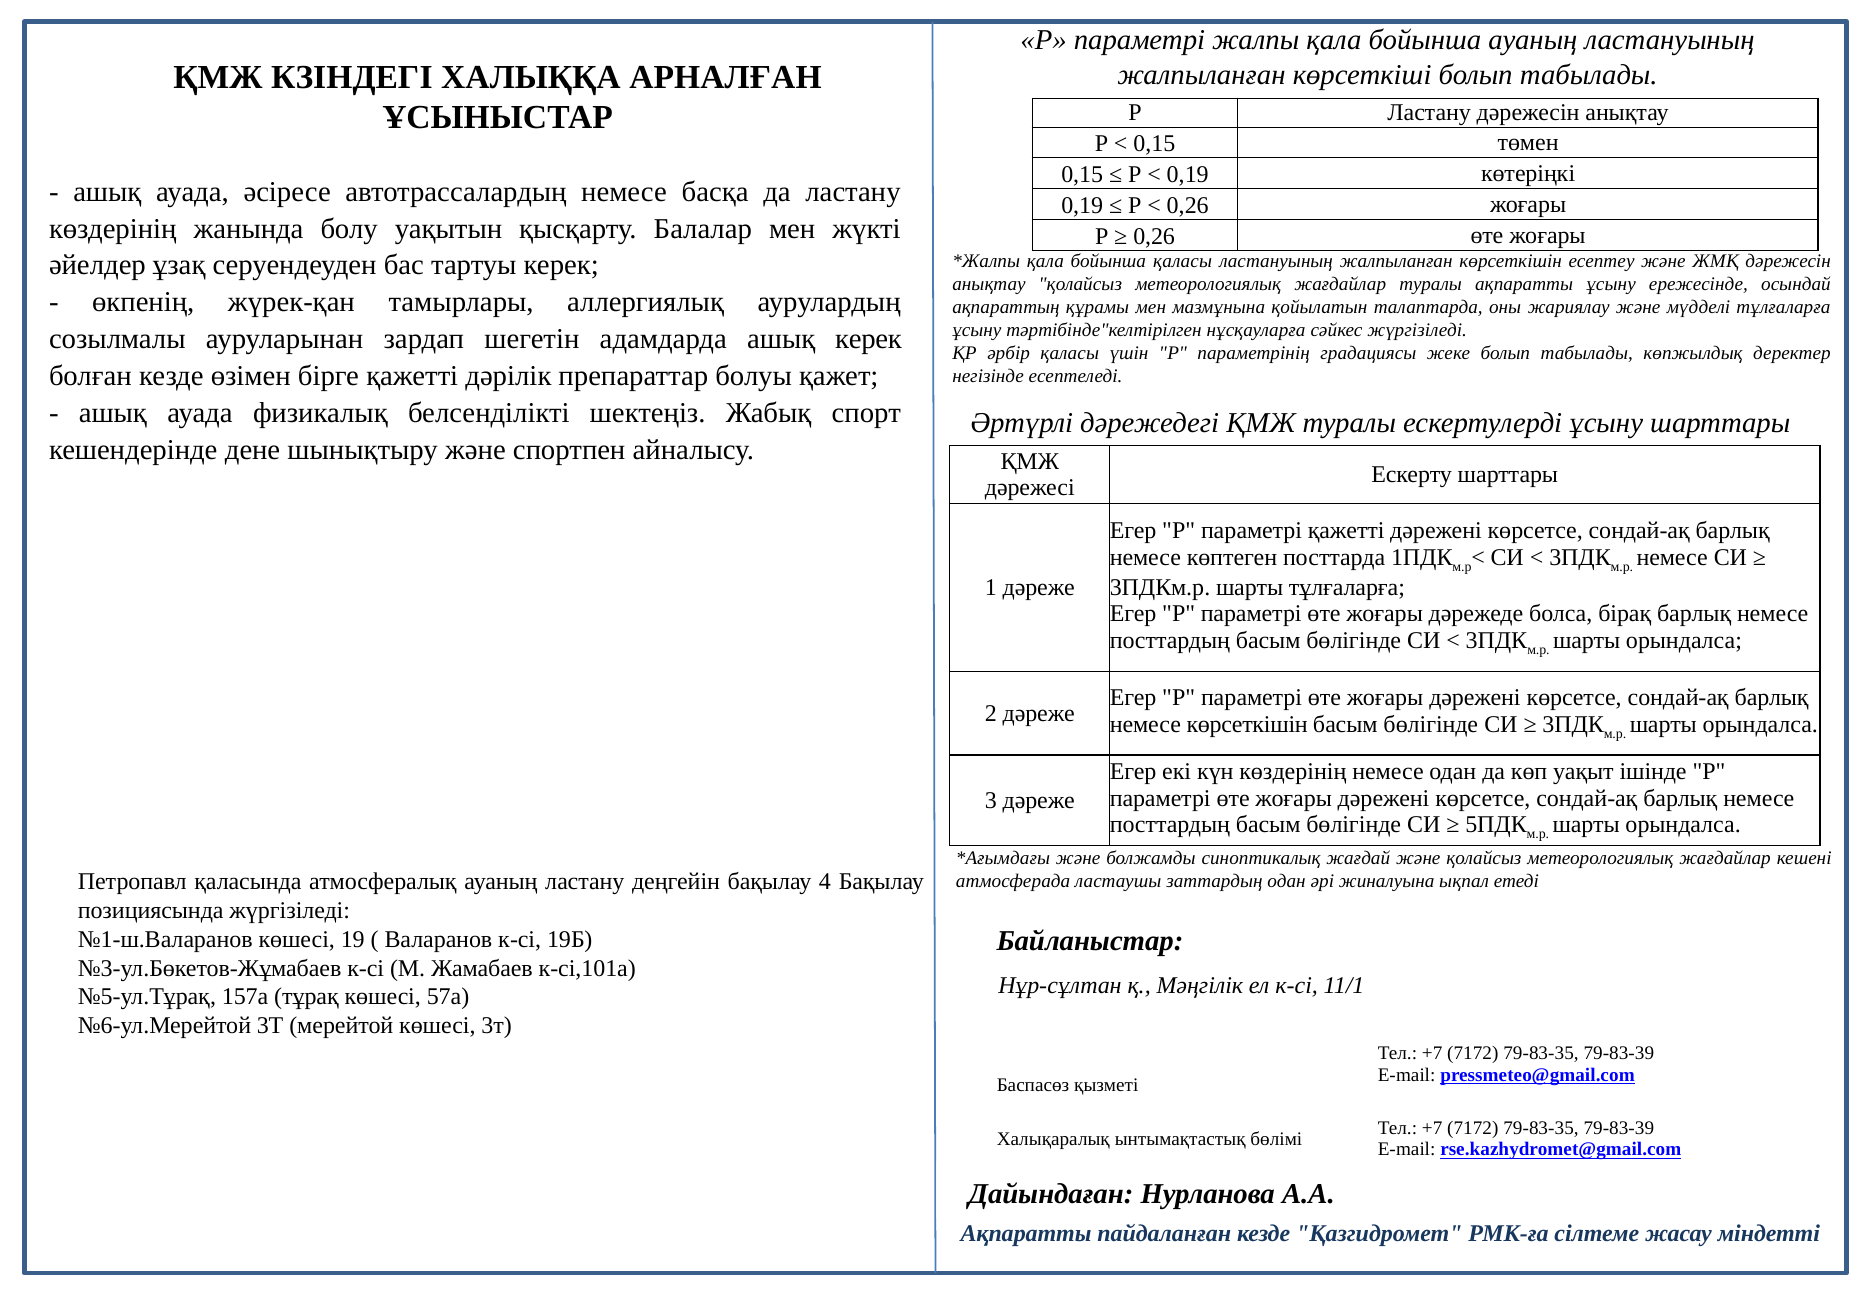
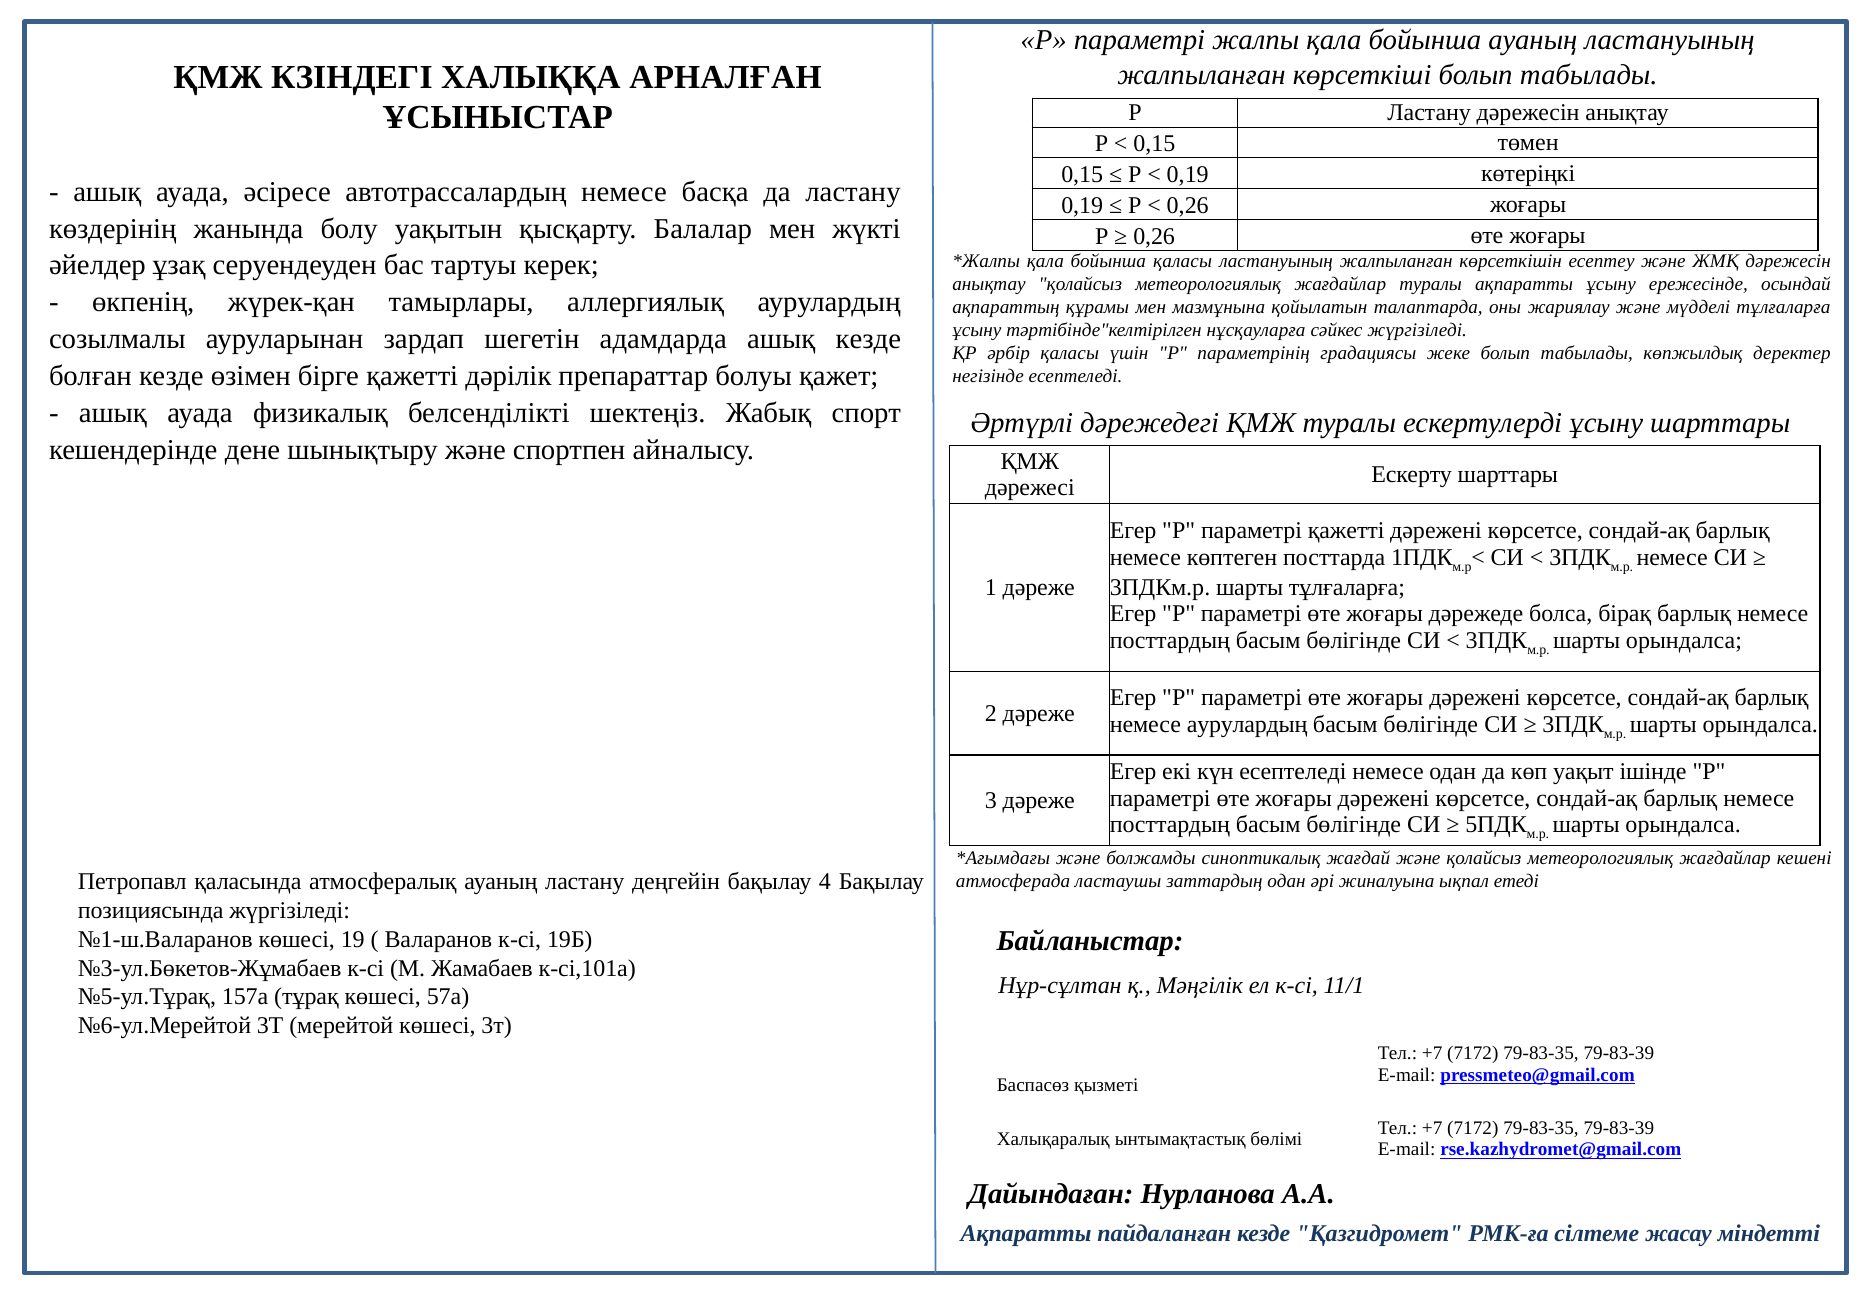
ашық керек: керек -> кезде (868, 339)
немесе көрсеткішін: көрсеткішін -> аурулардың (1247, 725)
күн көздерінің: көздерінің -> есептеледі (1293, 772)
